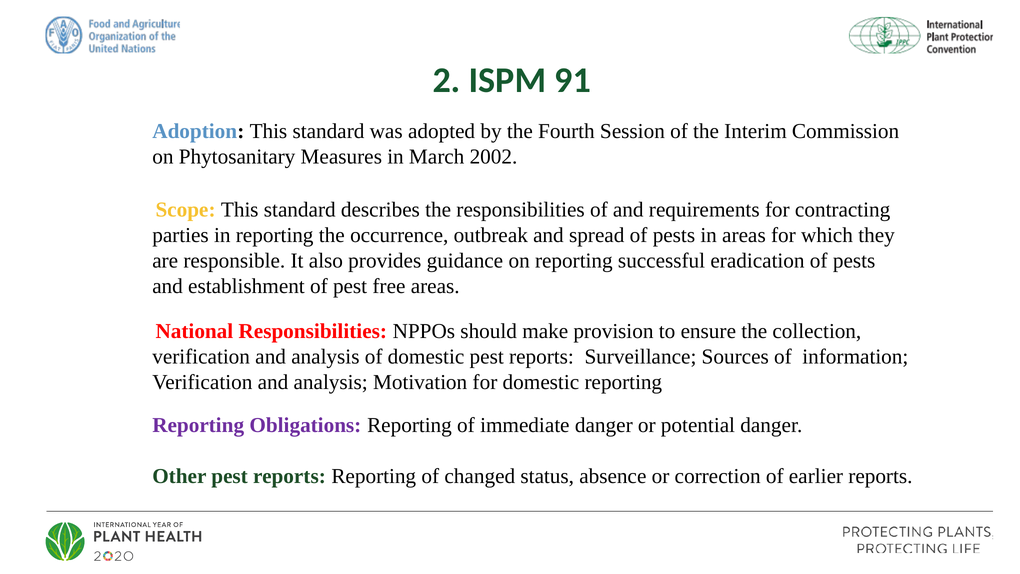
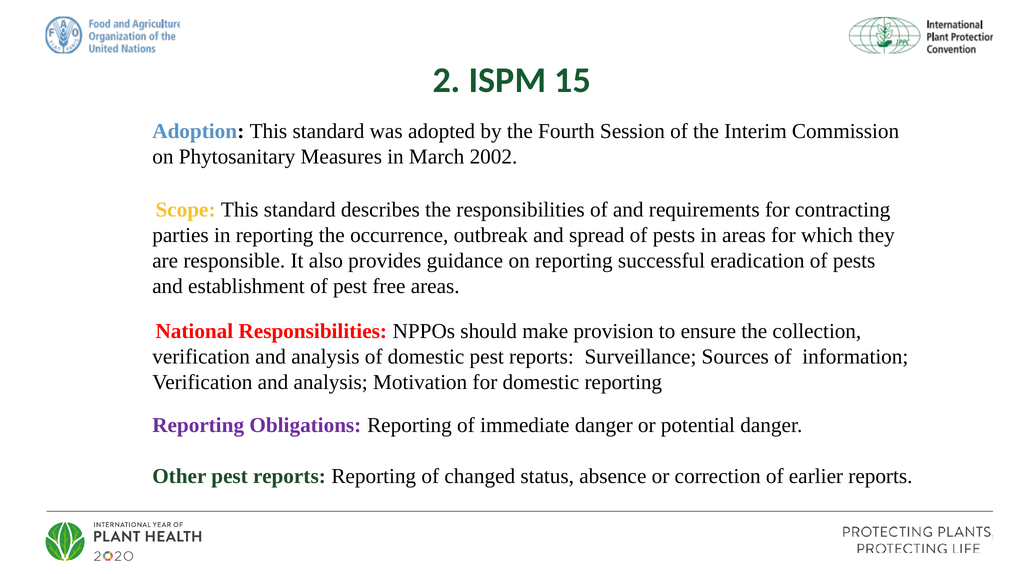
91: 91 -> 15 (573, 80)
